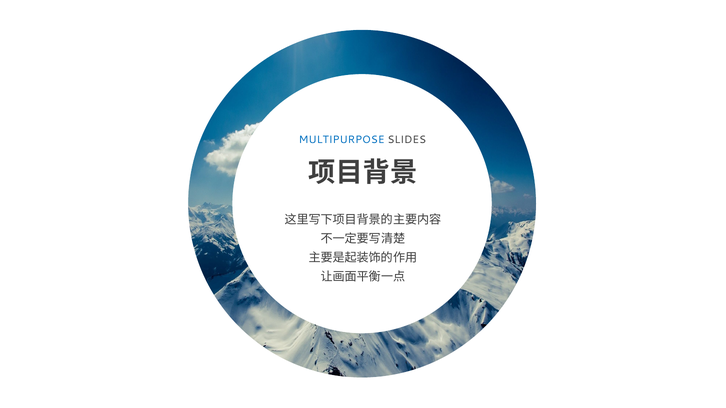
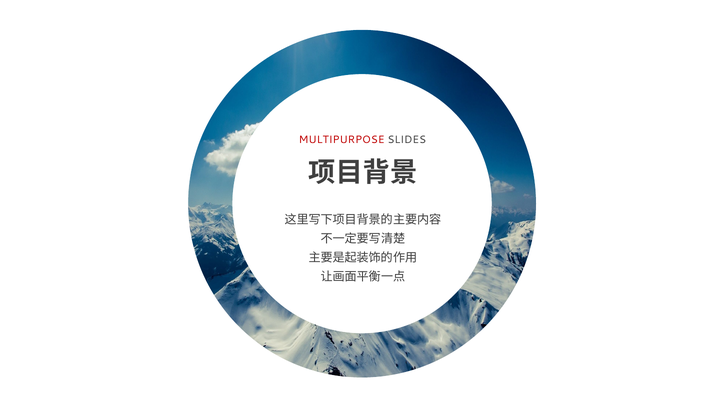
MULTIPURPOSE colour: blue -> red (342, 140)
